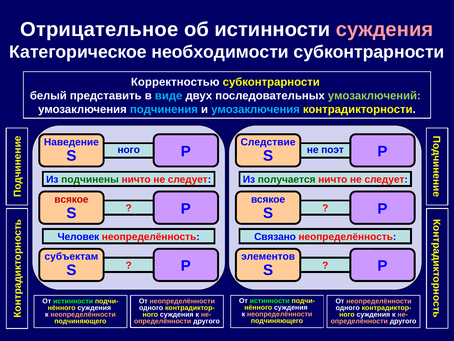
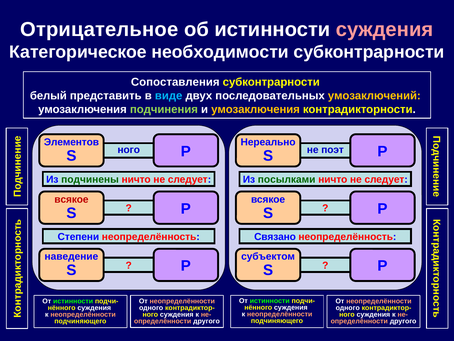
Корректностью: Корректностью -> Сопоставления (175, 82)
умозаключений colour: light green -> yellow (374, 96)
подчинения colour: light blue -> light green (164, 109)
умозаключения colour: light blue -> yellow (256, 109)
Наведение: Наведение -> Элементов (71, 142)
Следствие: Следствие -> Нереально (268, 142)
получается: получается -> посылками (287, 179)
Человек: Человек -> Степени (78, 236)
субъектам: субъектам -> наведение (71, 256)
элементов: элементов -> субъектом (268, 256)
